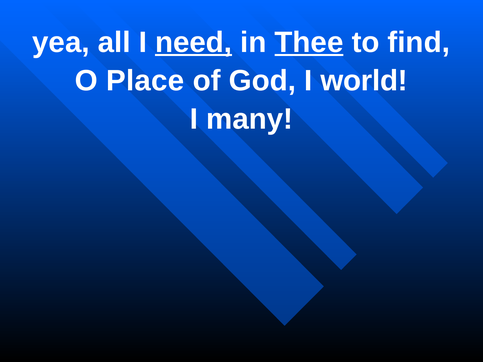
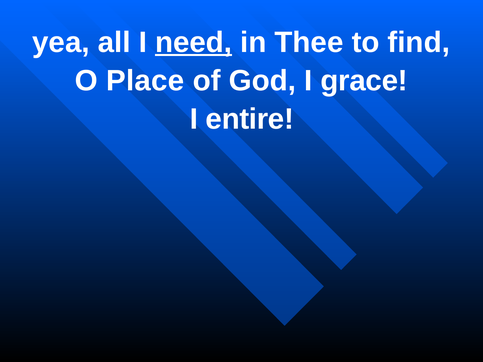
Thee underline: present -> none (309, 42)
world: world -> grace (364, 81)
many: many -> entire (250, 119)
